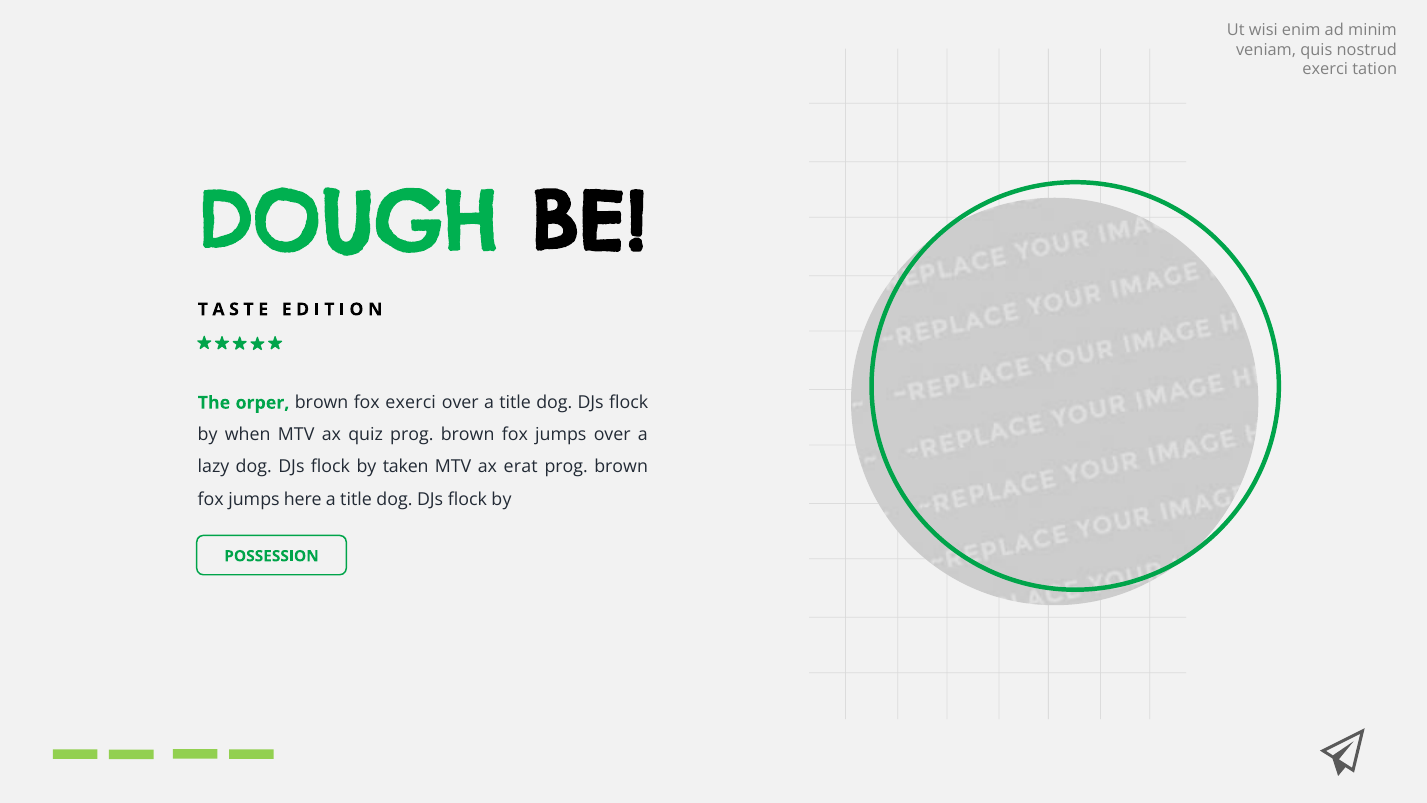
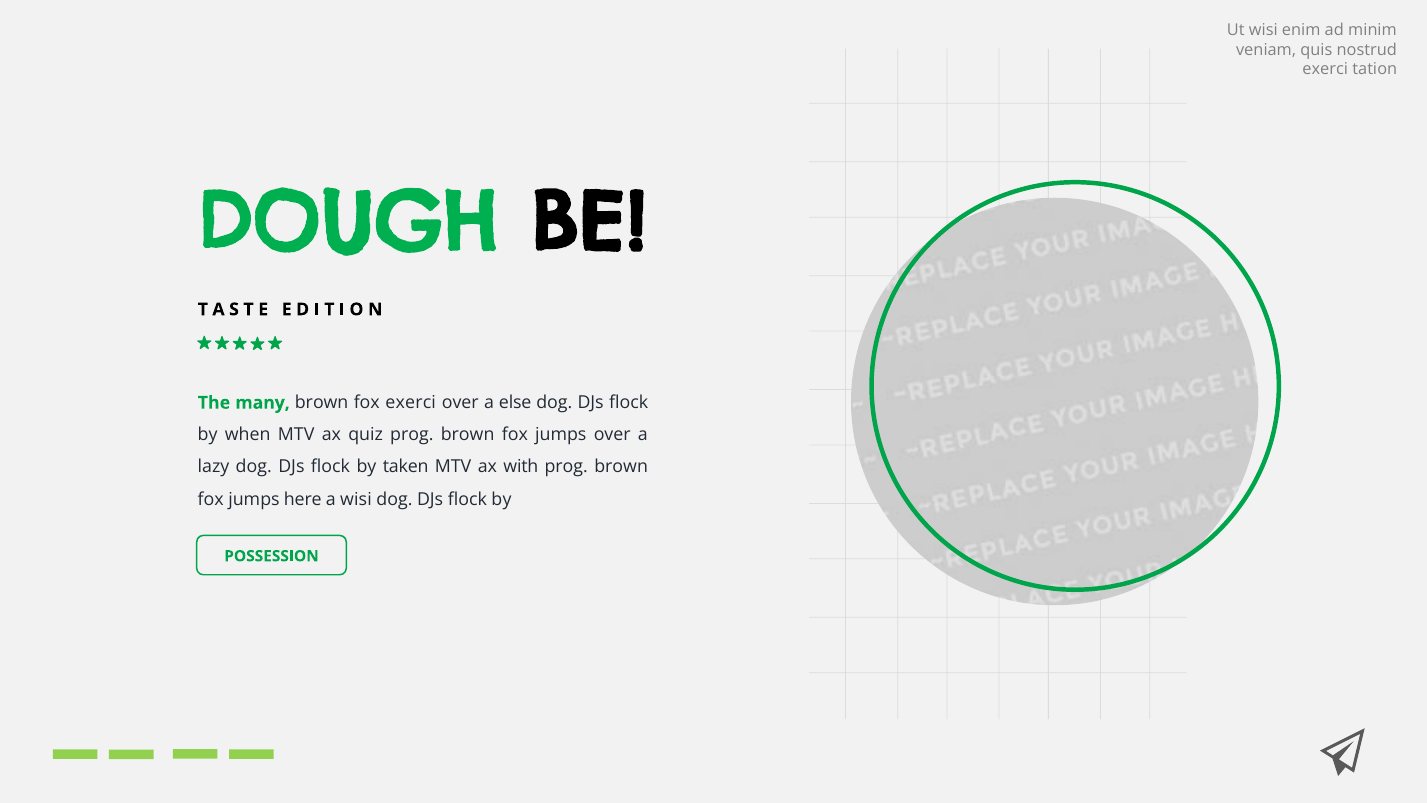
orper: orper -> many (263, 403)
over a title: title -> else (515, 403)
erat: erat -> with (521, 467)
title: title -> wisi (356, 499)
